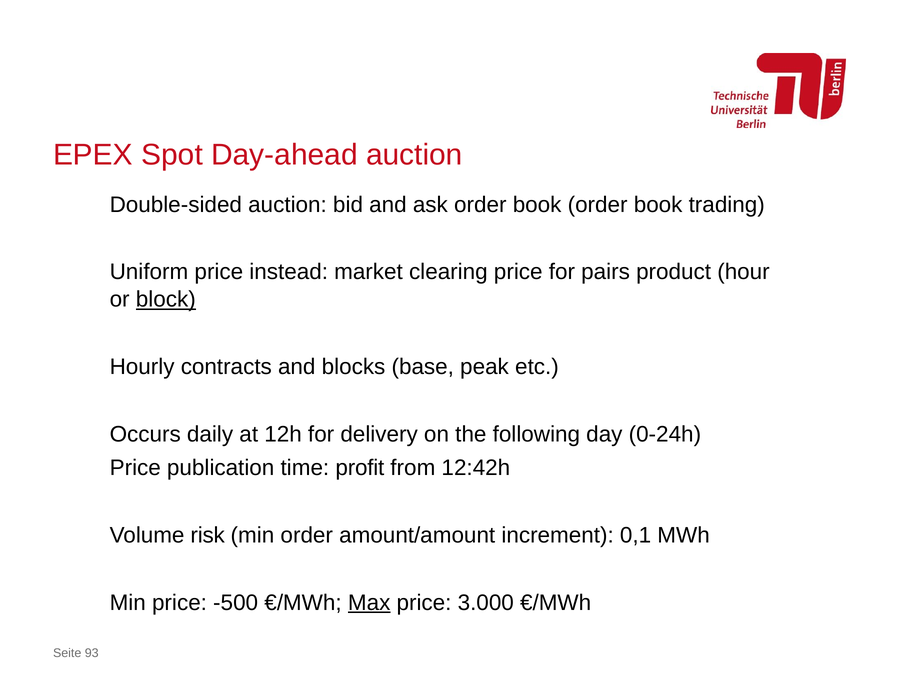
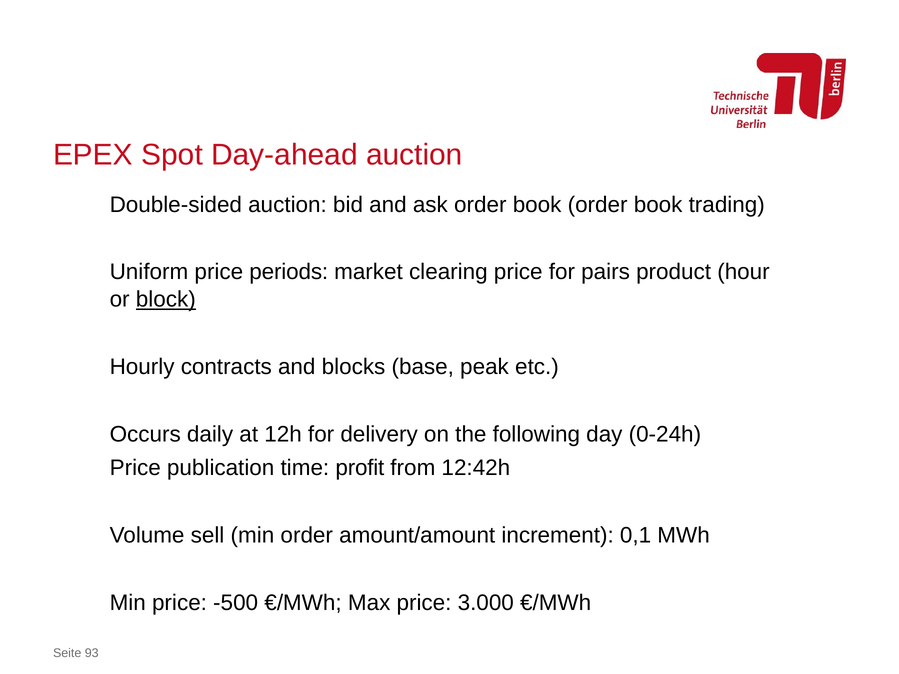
instead: instead -> periods (289, 272)
risk: risk -> sell (208, 535)
Max underline: present -> none (369, 603)
